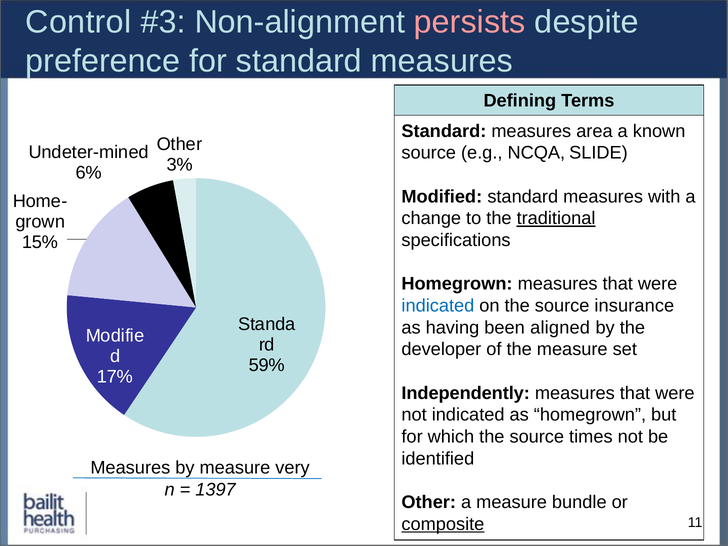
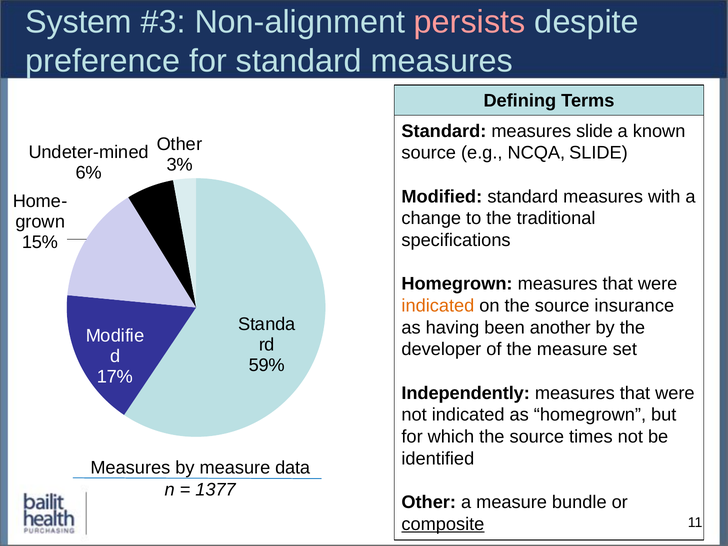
Control: Control -> System (79, 22)
measures area: area -> slide (595, 131)
traditional underline: present -> none (556, 218)
indicated colour: blue -> orange (438, 306)
aligned: aligned -> another (560, 328)
very: very -> data (293, 468)
1397: 1397 -> 1377 (216, 490)
